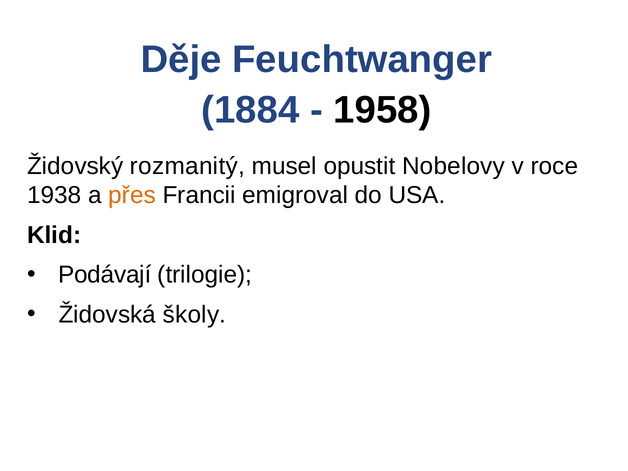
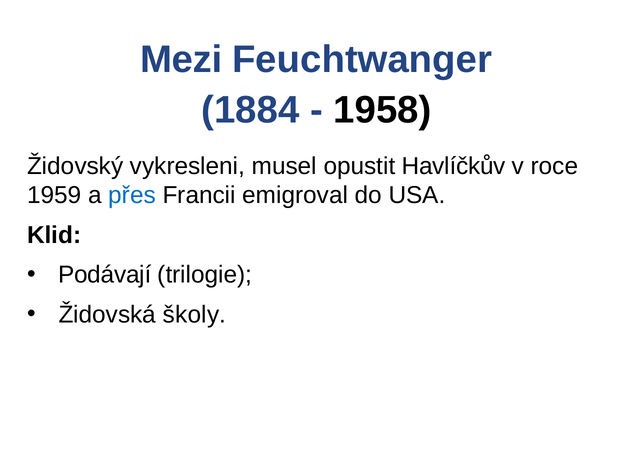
Děje: Děje -> Mezi (181, 60)
rozmanitý: rozmanitý -> vykresleni (188, 166)
Nobelovy: Nobelovy -> Havlíčkův (454, 166)
1938: 1938 -> 1959 (54, 195)
přes colour: orange -> blue (132, 195)
